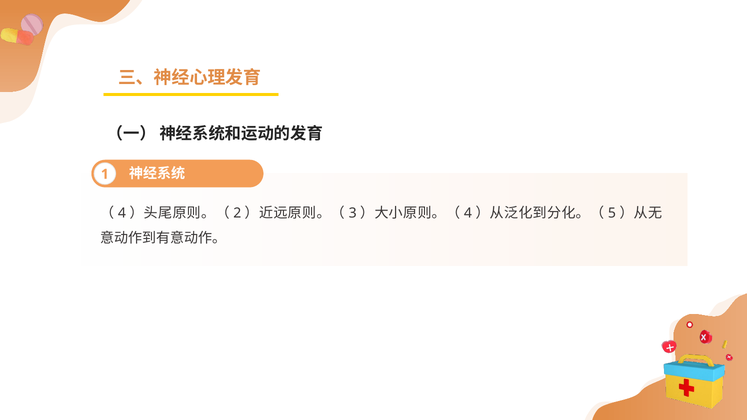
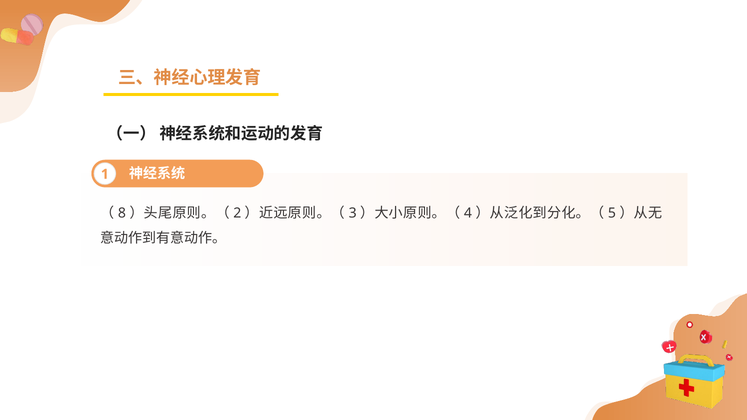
4: 4 -> 8 (122, 213)
